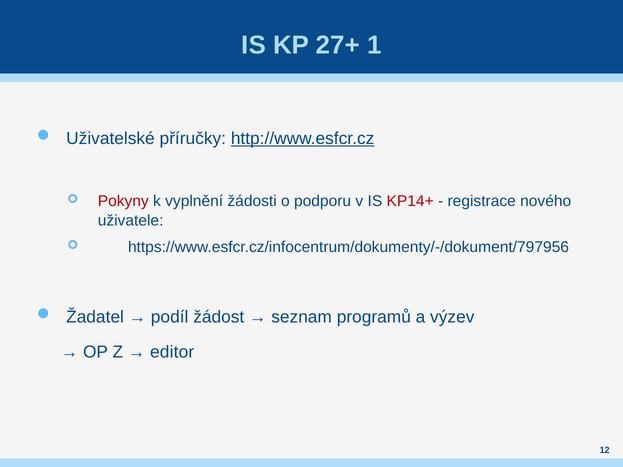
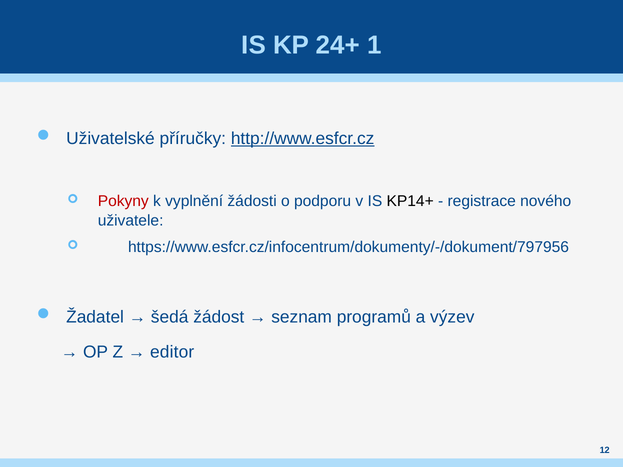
27+: 27+ -> 24+ (338, 45)
KP14+ colour: red -> black (410, 201)
podíl: podíl -> šedá (170, 317)
